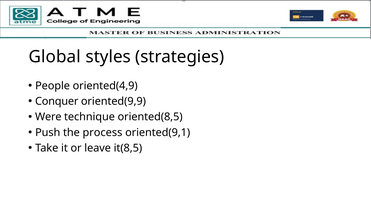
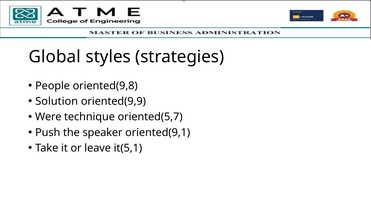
oriented(4,9: oriented(4,9 -> oriented(9,8 (105, 86)
Conquer: Conquer -> Solution (57, 101)
oriented(8,5: oriented(8,5 -> oriented(5,7 (150, 117)
process: process -> speaker (103, 132)
it(8,5: it(8,5 -> it(5,1 (128, 148)
